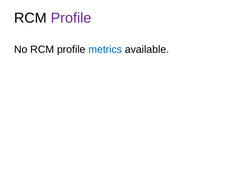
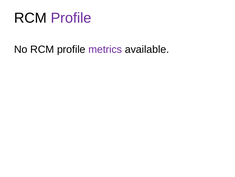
metrics colour: blue -> purple (105, 49)
